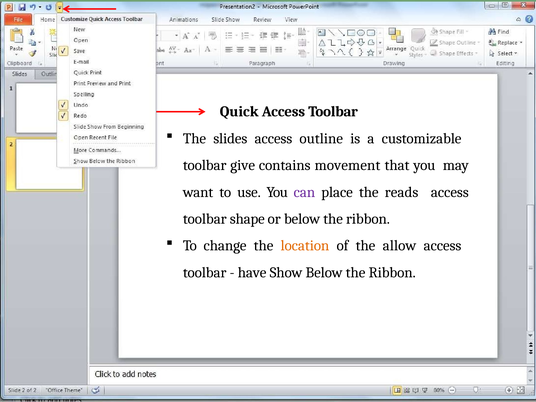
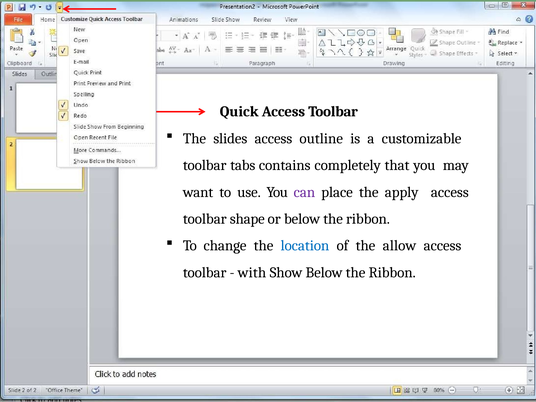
give: give -> tabs (243, 165)
movement: movement -> completely (348, 165)
reads: reads -> apply (402, 192)
location colour: orange -> blue (305, 246)
have: have -> with (252, 272)
